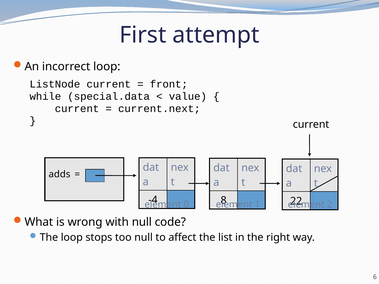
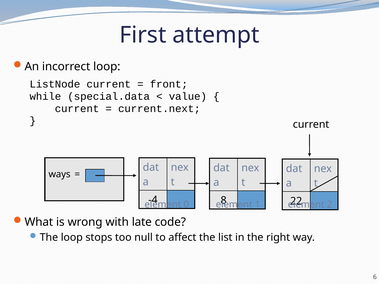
adds: adds -> ways (60, 174)
with null: null -> late (142, 222)
